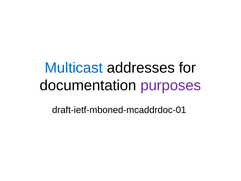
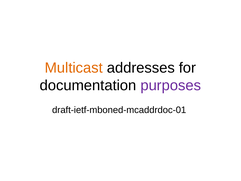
Multicast colour: blue -> orange (74, 68)
